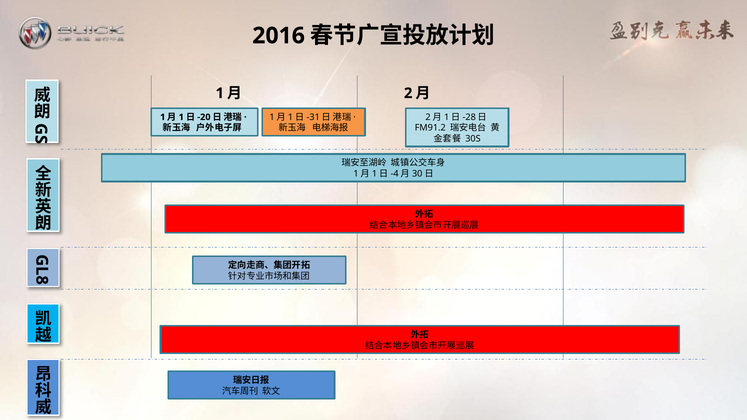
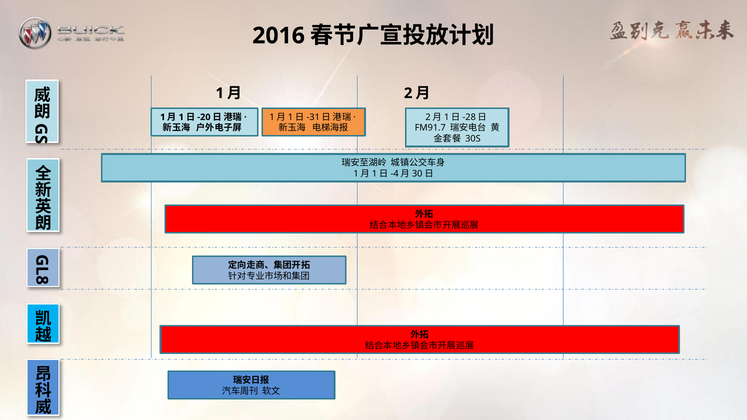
FM91.2: FM91.2 -> FM91.7 (430, 128)
